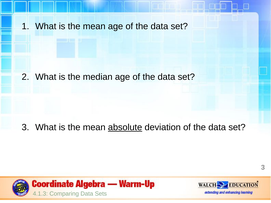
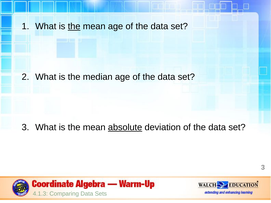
the underline: none -> present (74, 26)
